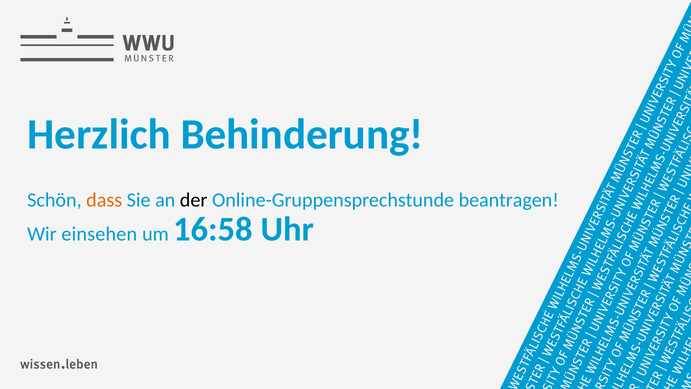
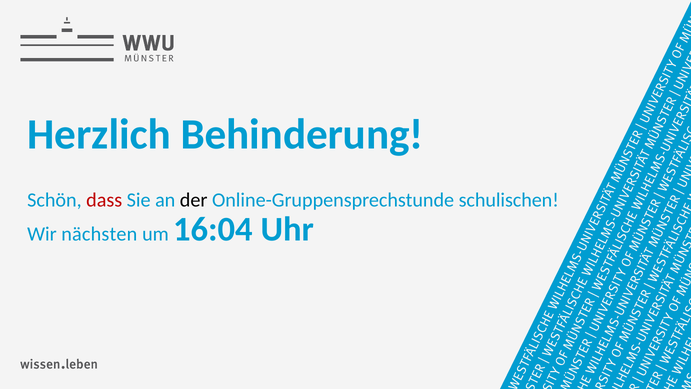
dass colour: orange -> red (104, 200)
beantragen: beantragen -> schulischen (509, 200)
einsehen: einsehen -> nächsten (99, 234)
16:58: 16:58 -> 16:04 (213, 229)
